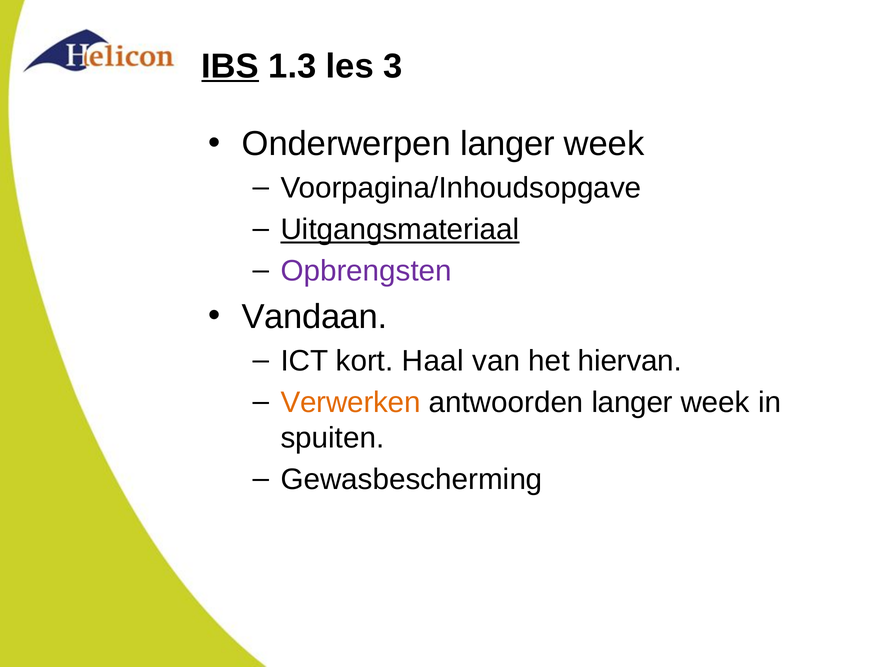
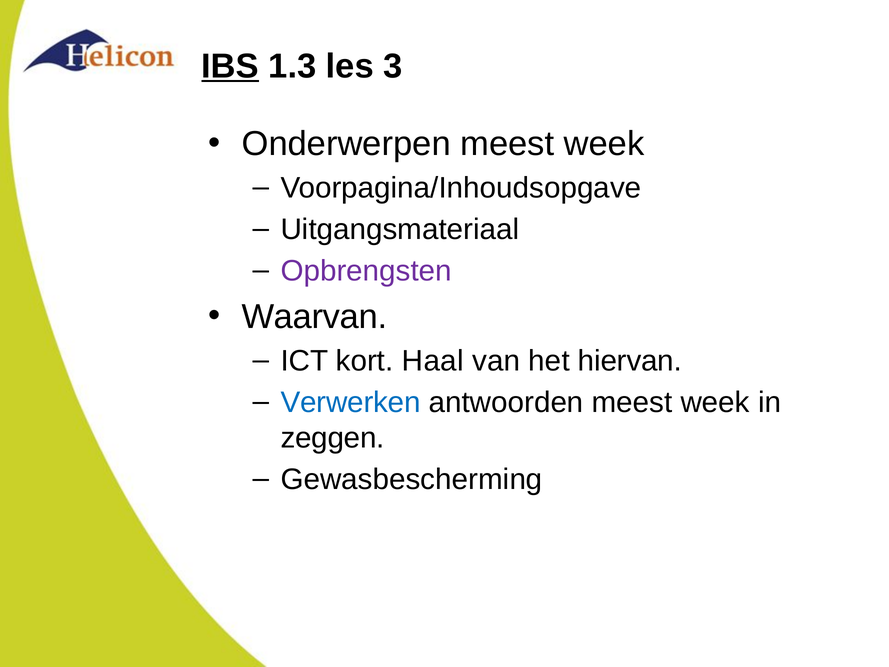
Onderwerpen langer: langer -> meest (507, 144)
Uitgangsmateriaal underline: present -> none (400, 230)
Vandaan: Vandaan -> Waarvan (314, 317)
Verwerken colour: orange -> blue (351, 402)
antwoorden langer: langer -> meest (632, 402)
spuiten: spuiten -> zeggen (333, 438)
